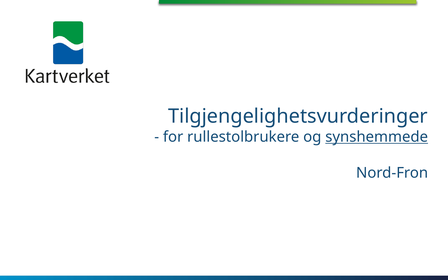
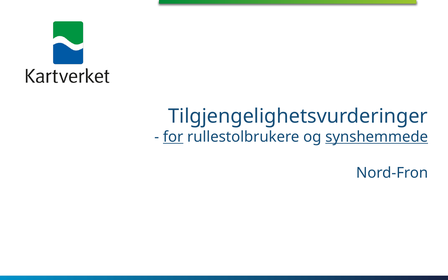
for underline: none -> present (173, 137)
